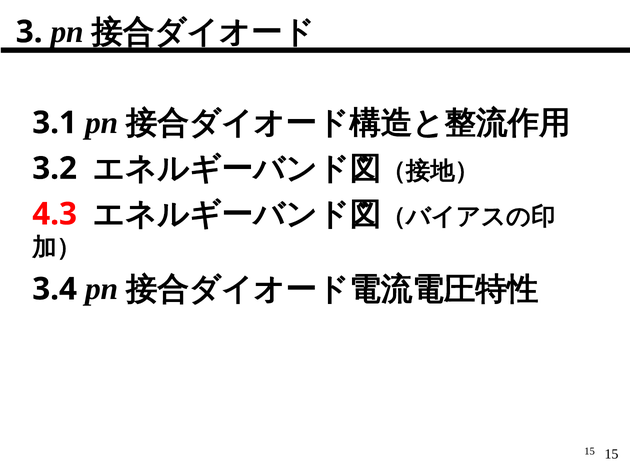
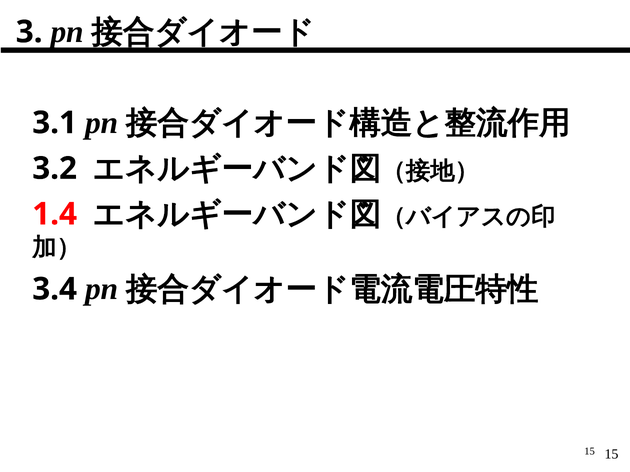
4.3: 4.3 -> 1.4 (55, 214)
